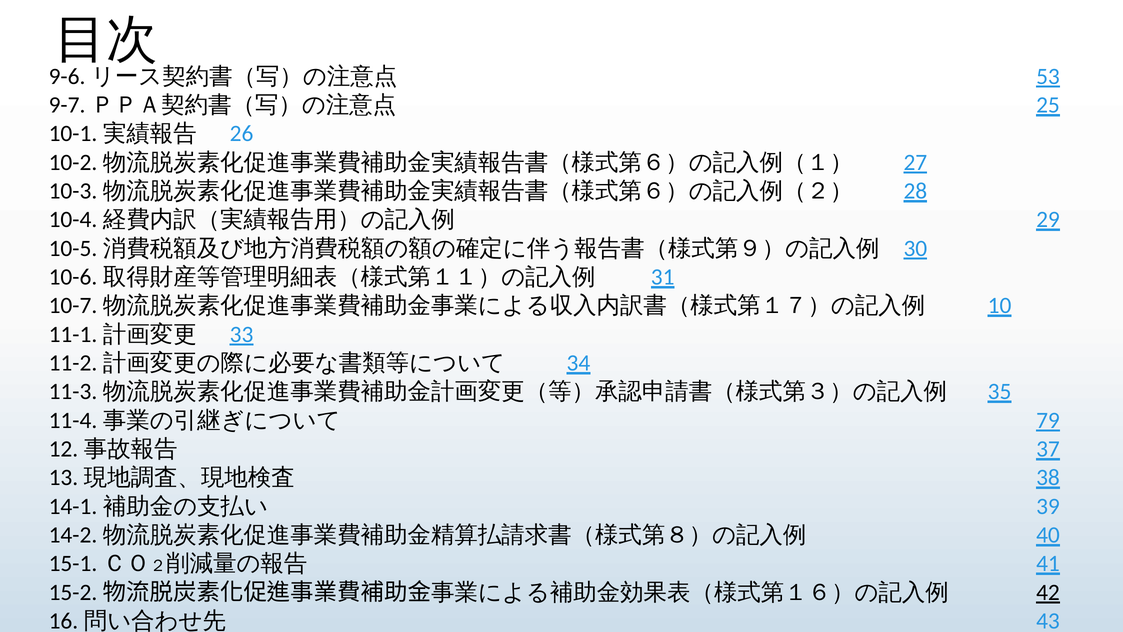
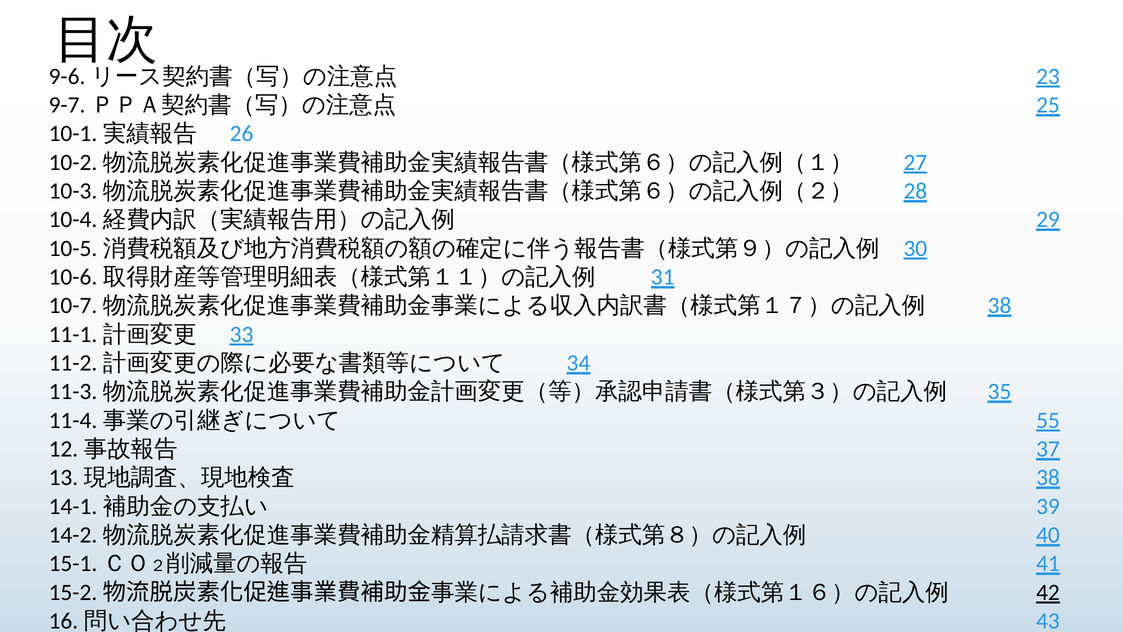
53: 53 -> 23 (1048, 76)
10: 10 -> 38 (1000, 306)
79: 79 -> 55 (1048, 420)
